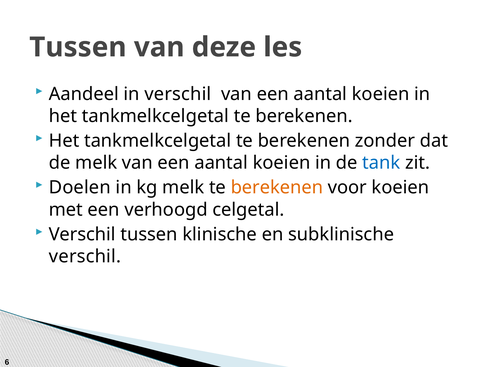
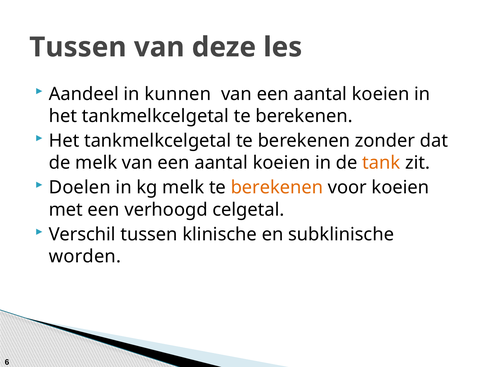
in verschil: verschil -> kunnen (178, 94)
tank colour: blue -> orange (381, 163)
verschil: verschil -> worden (85, 256)
